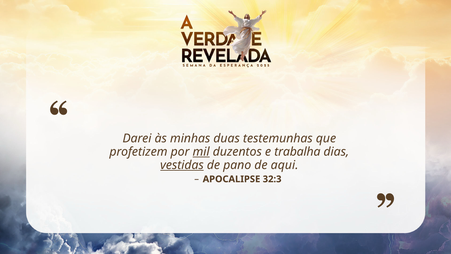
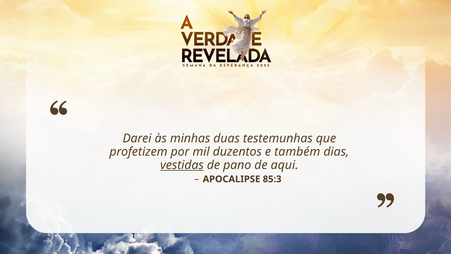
mil underline: present -> none (201, 152)
trabalha: trabalha -> também (297, 152)
32:3: 32:3 -> 85:3 (272, 179)
